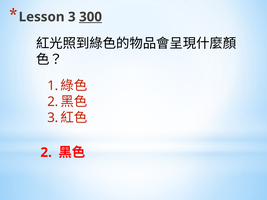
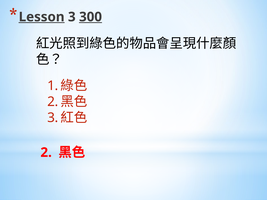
Lesson underline: none -> present (42, 17)
